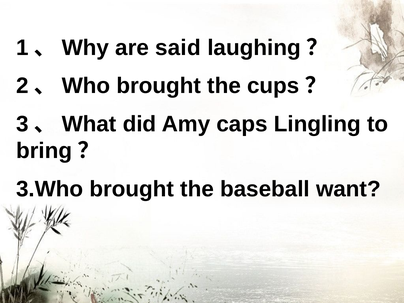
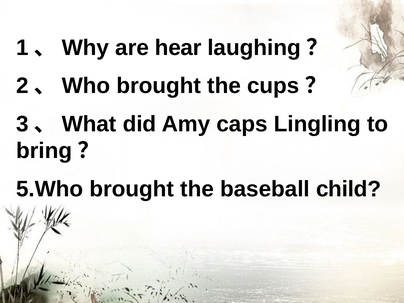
said: said -> hear (178, 48)
3.Who: 3.Who -> 5.Who (50, 189)
want: want -> child (349, 189)
